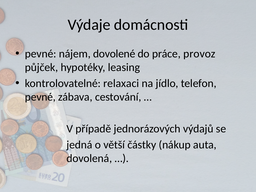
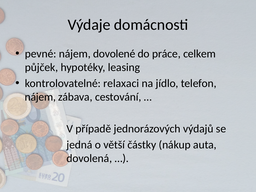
provoz: provoz -> celkem (200, 54)
pevné: pevné -> nájem (40, 97)
